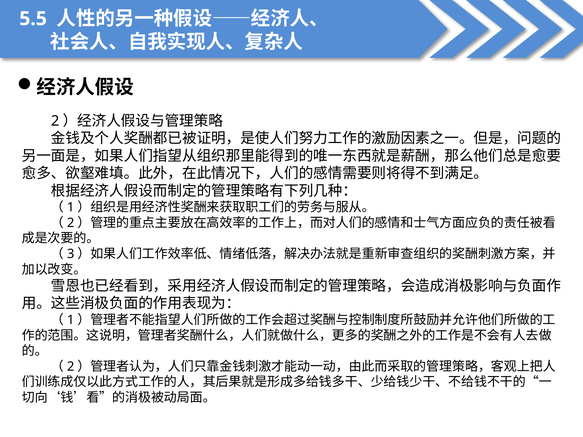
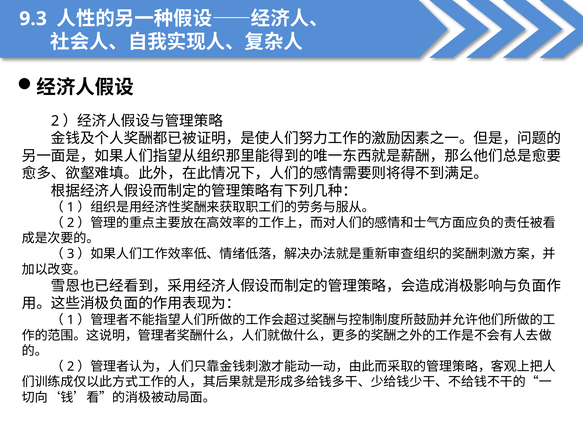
5.5: 5.5 -> 9.3 (33, 19)
